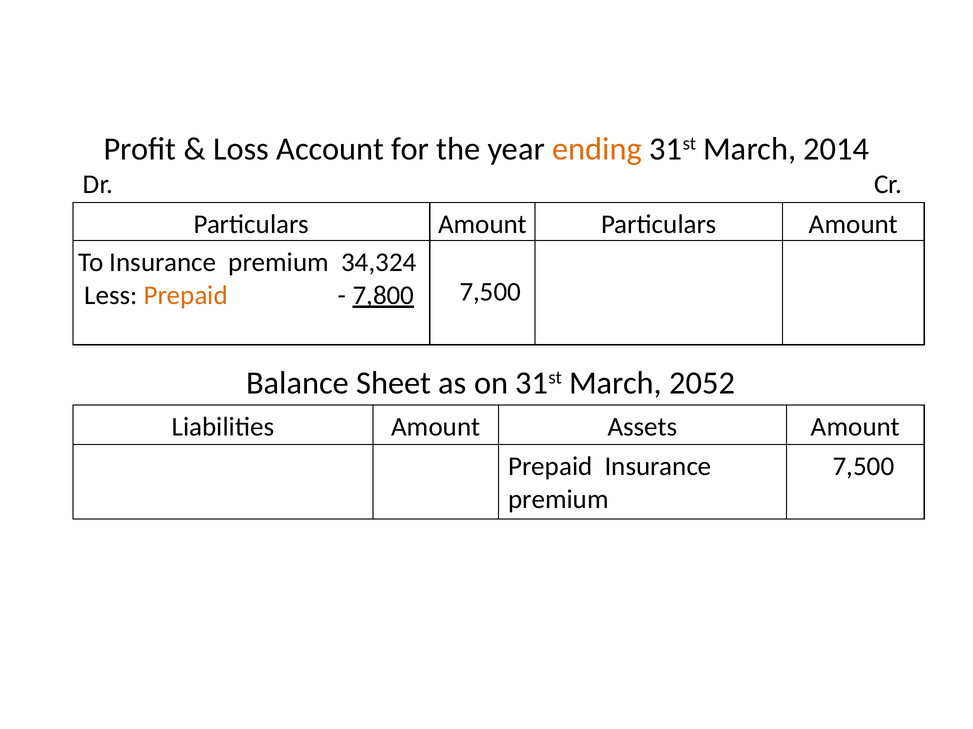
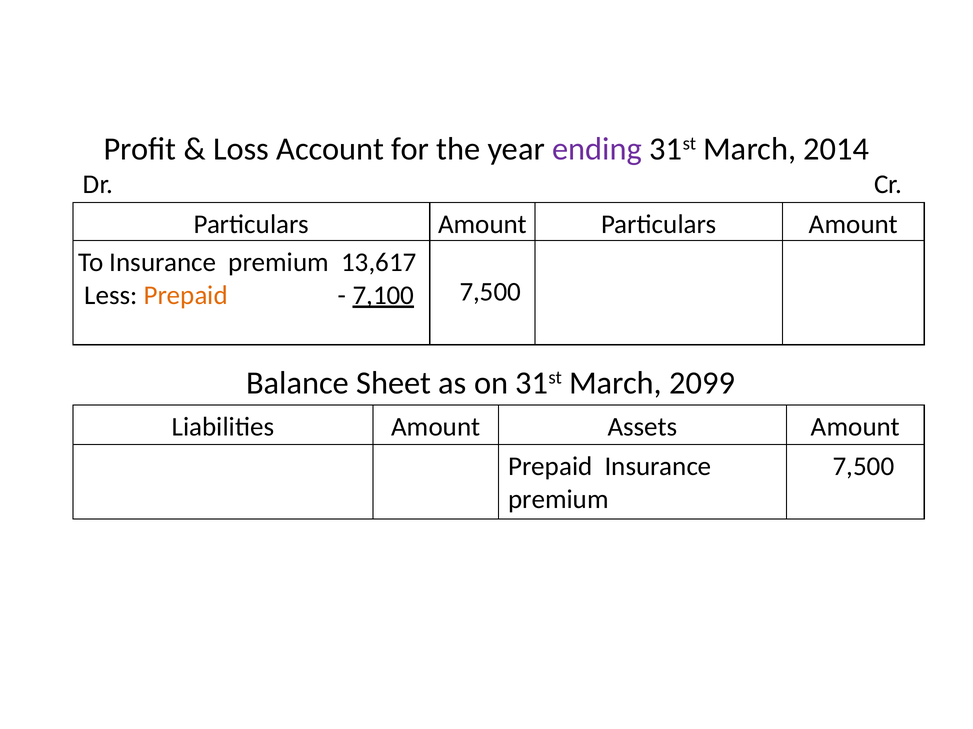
ending colour: orange -> purple (597, 149)
34,324: 34,324 -> 13,617 (379, 263)
7,800: 7,800 -> 7,100 (383, 296)
2052: 2052 -> 2099 (702, 383)
